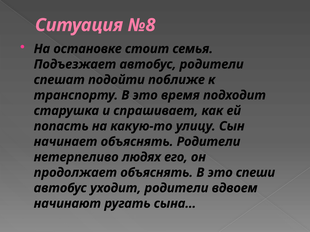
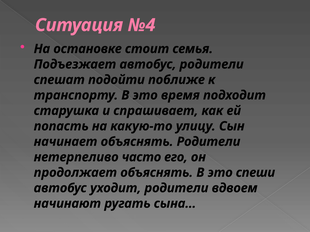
№8: №8 -> №4 (142, 25)
людях: людях -> часто (141, 157)
